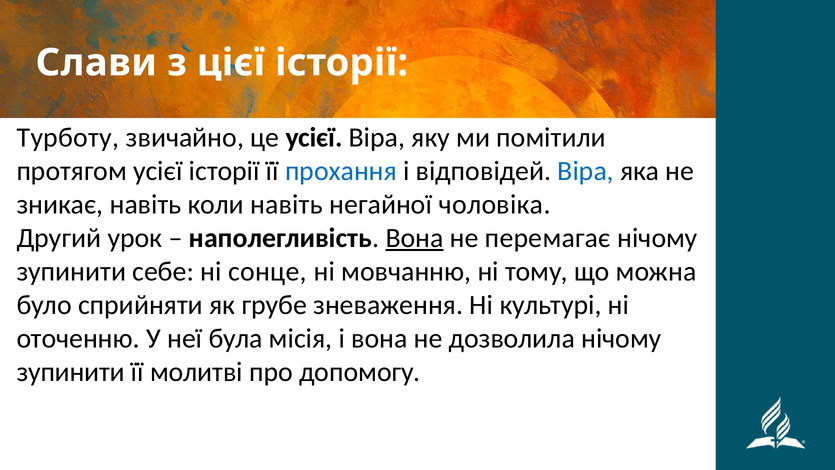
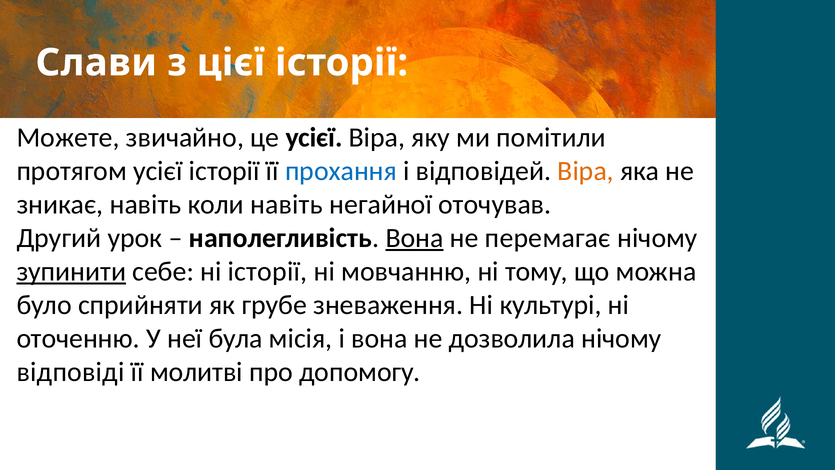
Турботу: Турботу -> Можете (68, 138)
Віра colour: blue -> orange (586, 171)
чоловіка: чоловіка -> оточував (495, 205)
зупинити underline: none -> present (71, 271)
ні сонце: сонце -> історії (268, 271)
зупинити: зупинити -> відповіді (71, 372)
